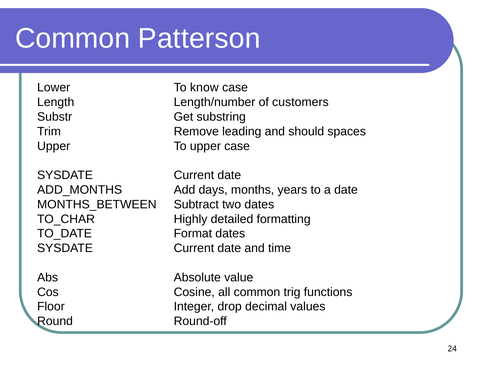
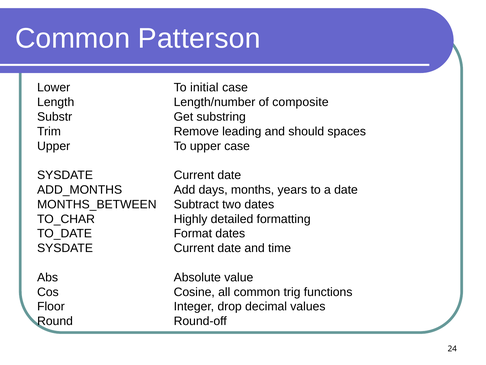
know: know -> initial (204, 87)
customers: customers -> composite (300, 102)
